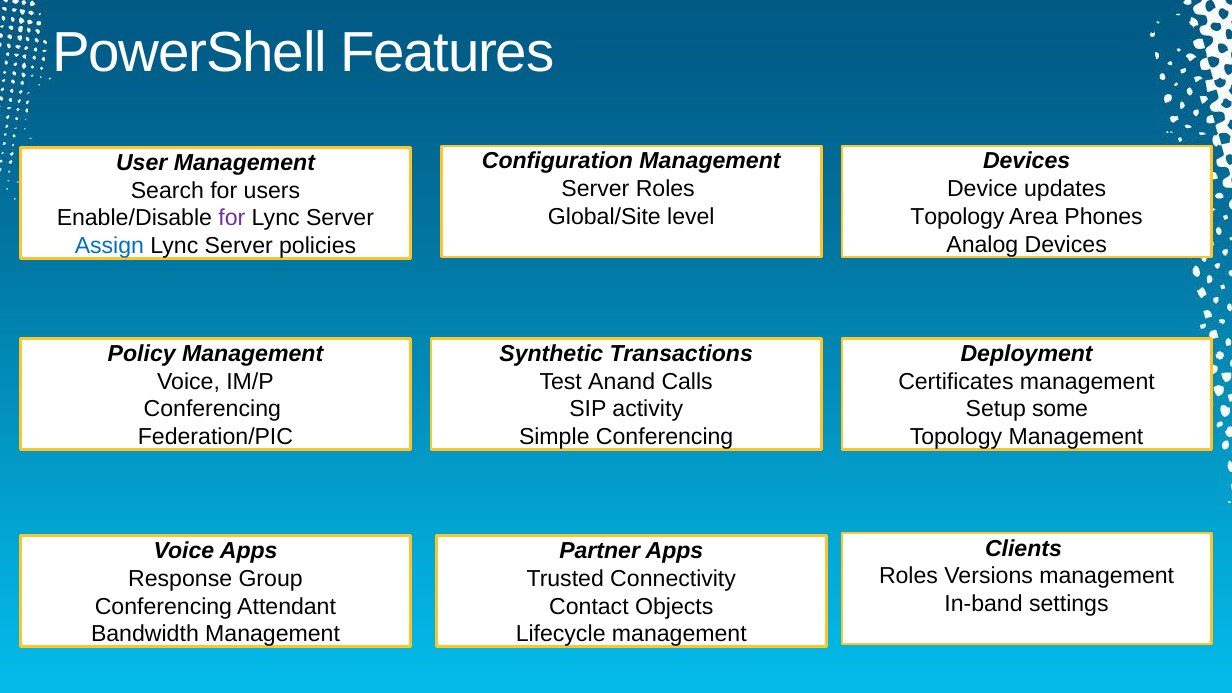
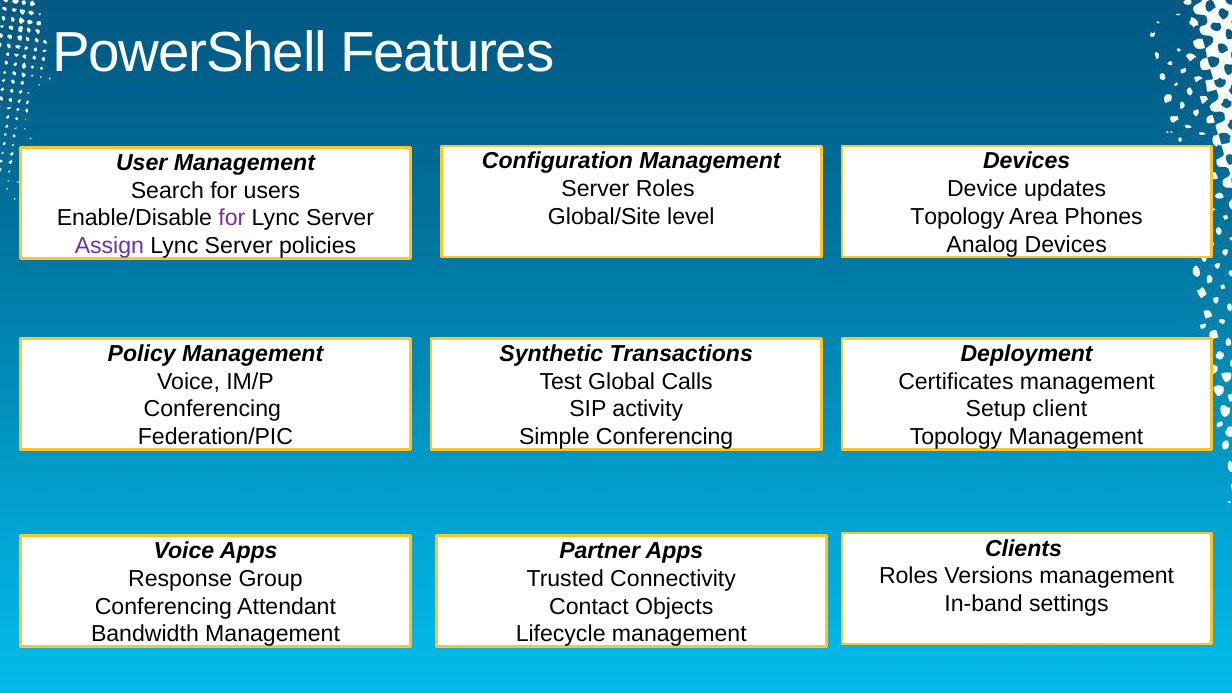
Assign colour: blue -> purple (109, 246)
Anand: Anand -> Global (622, 382)
some: some -> client (1060, 409)
